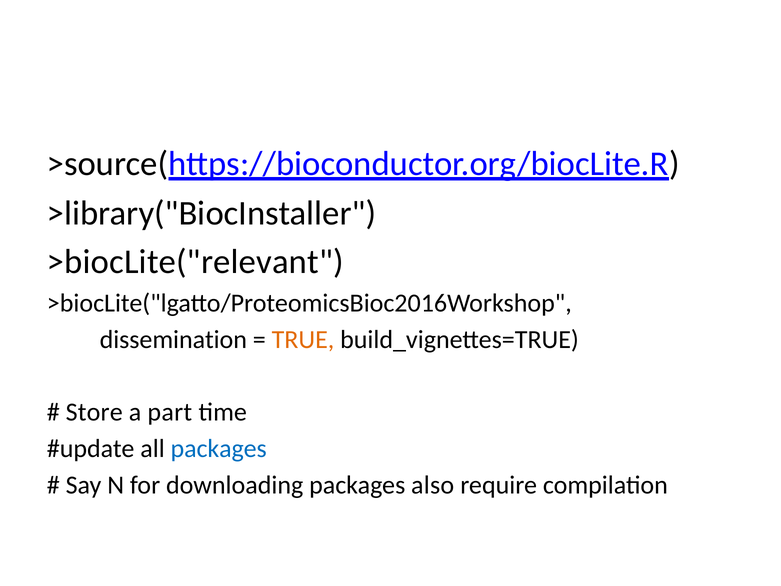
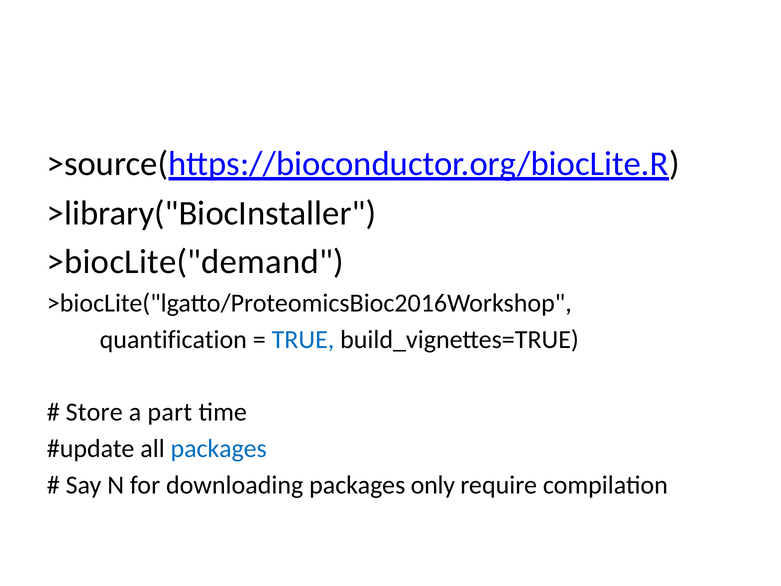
>biocLite("relevant: >biocLite("relevant -> >biocLite("demand (195, 262)
dissemination: dissemination -> quantification (173, 339)
TRUE colour: orange -> blue (303, 339)
also: also -> only (433, 485)
